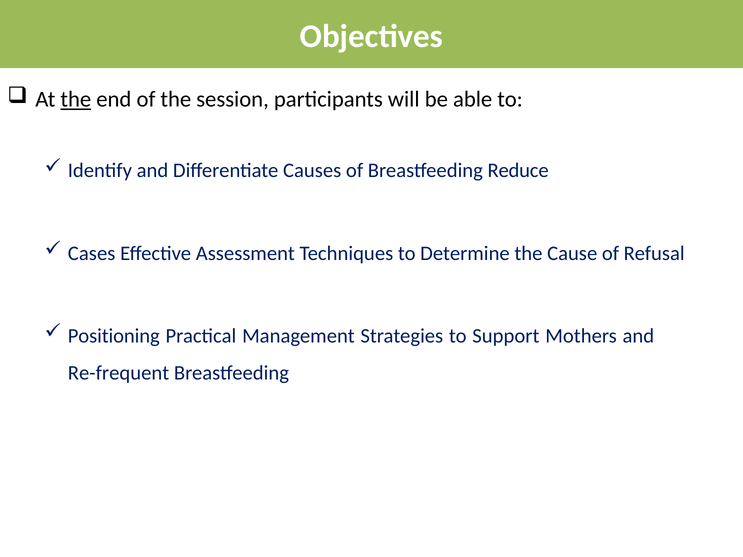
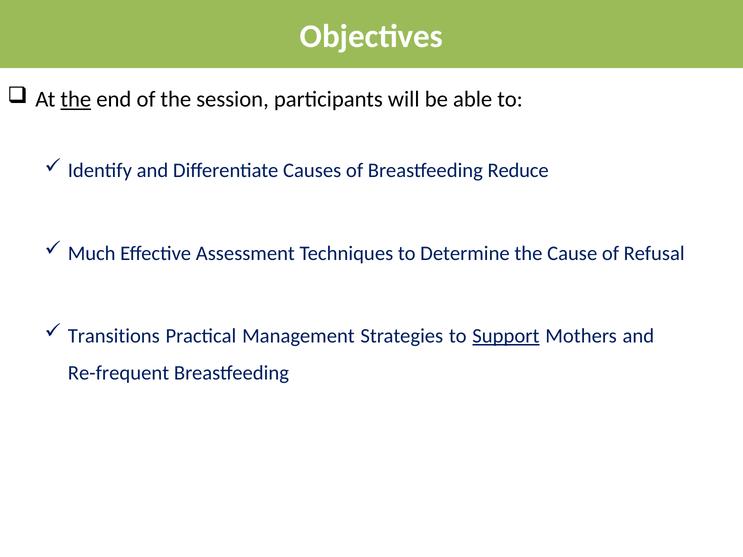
Cases: Cases -> Much (92, 253)
Positioning: Positioning -> Transitions (114, 336)
Support underline: none -> present (506, 336)
